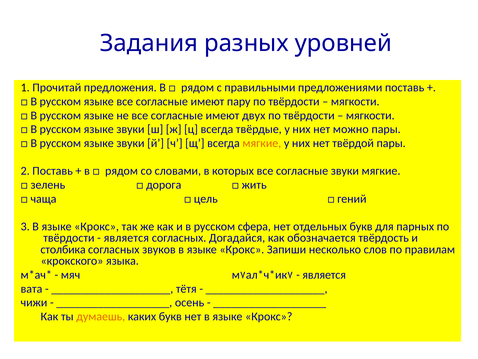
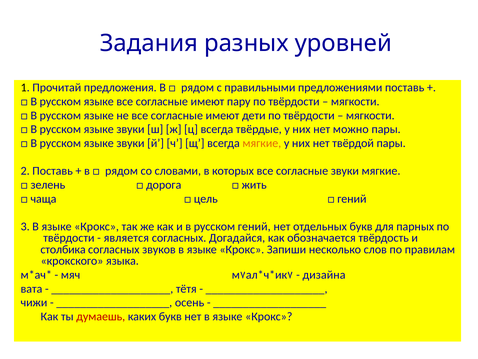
двух: двух -> дети (254, 115)
русском сфера: сфера -> гений (254, 226)
является: является -> дизайна (324, 274)
думаешь colour: orange -> red (101, 316)
